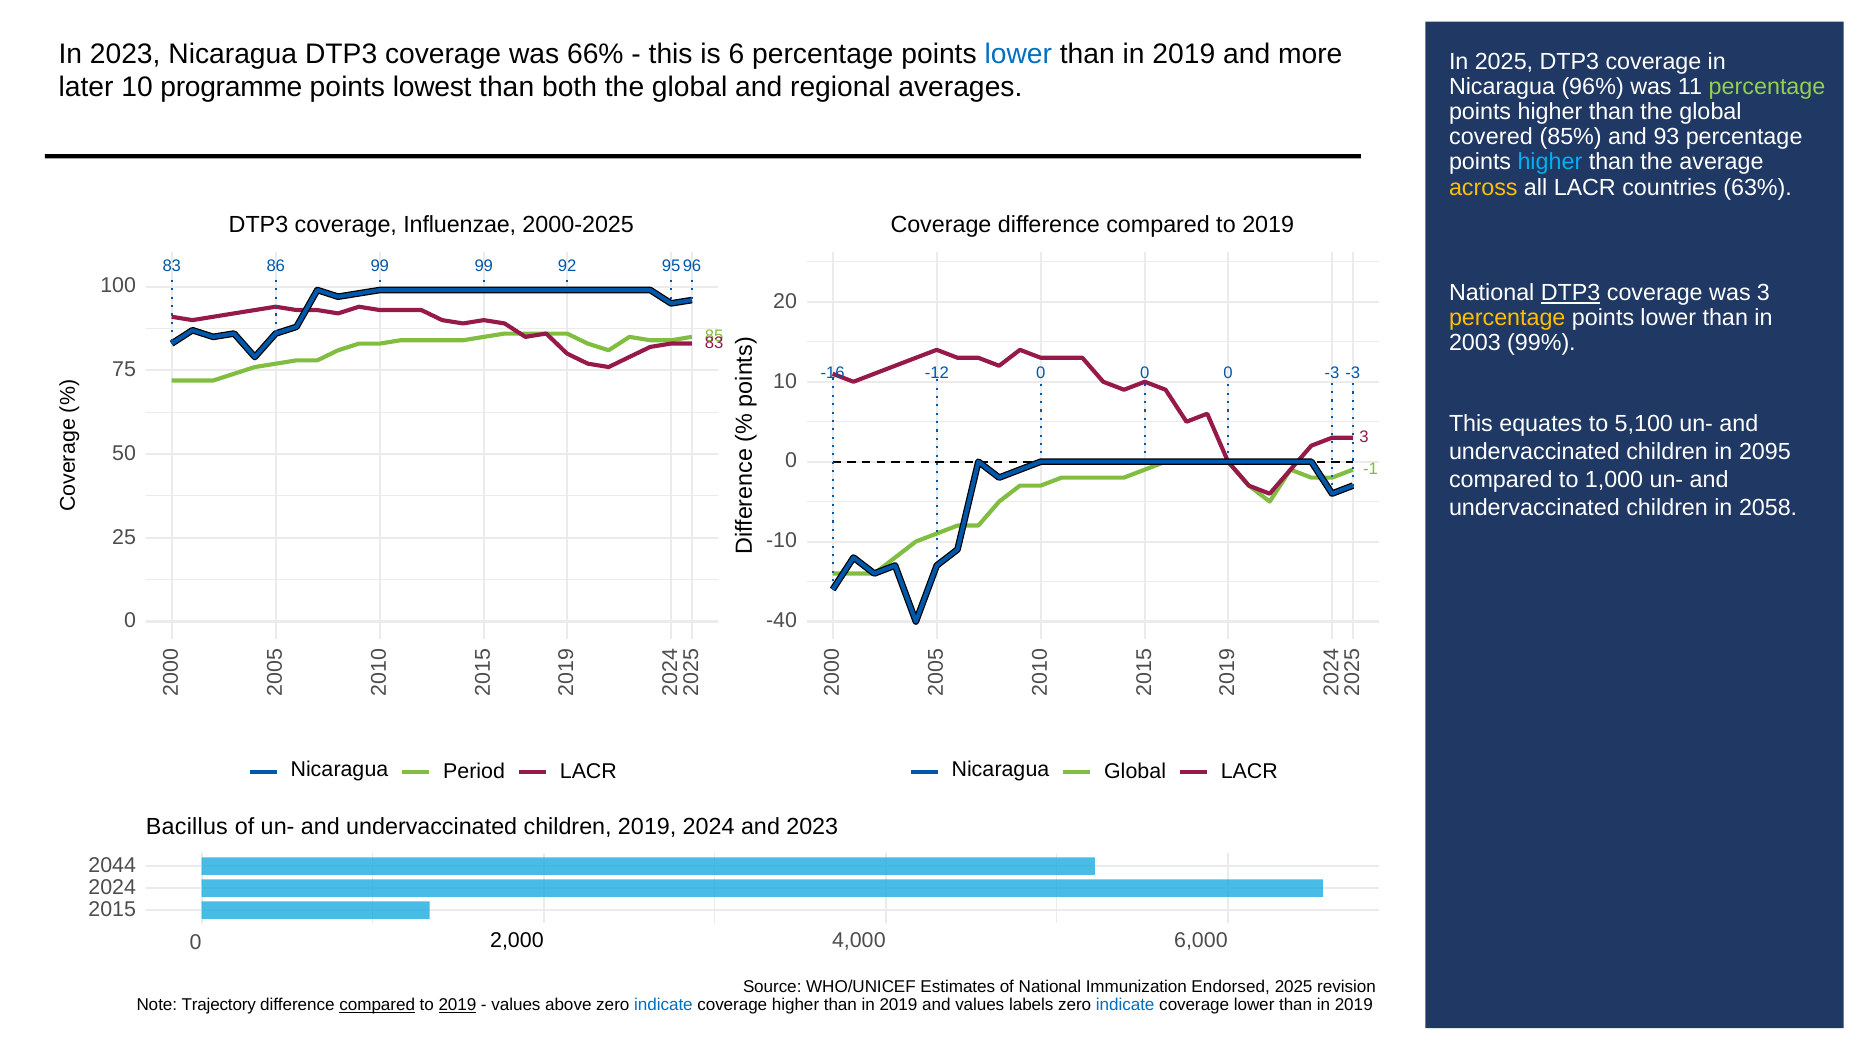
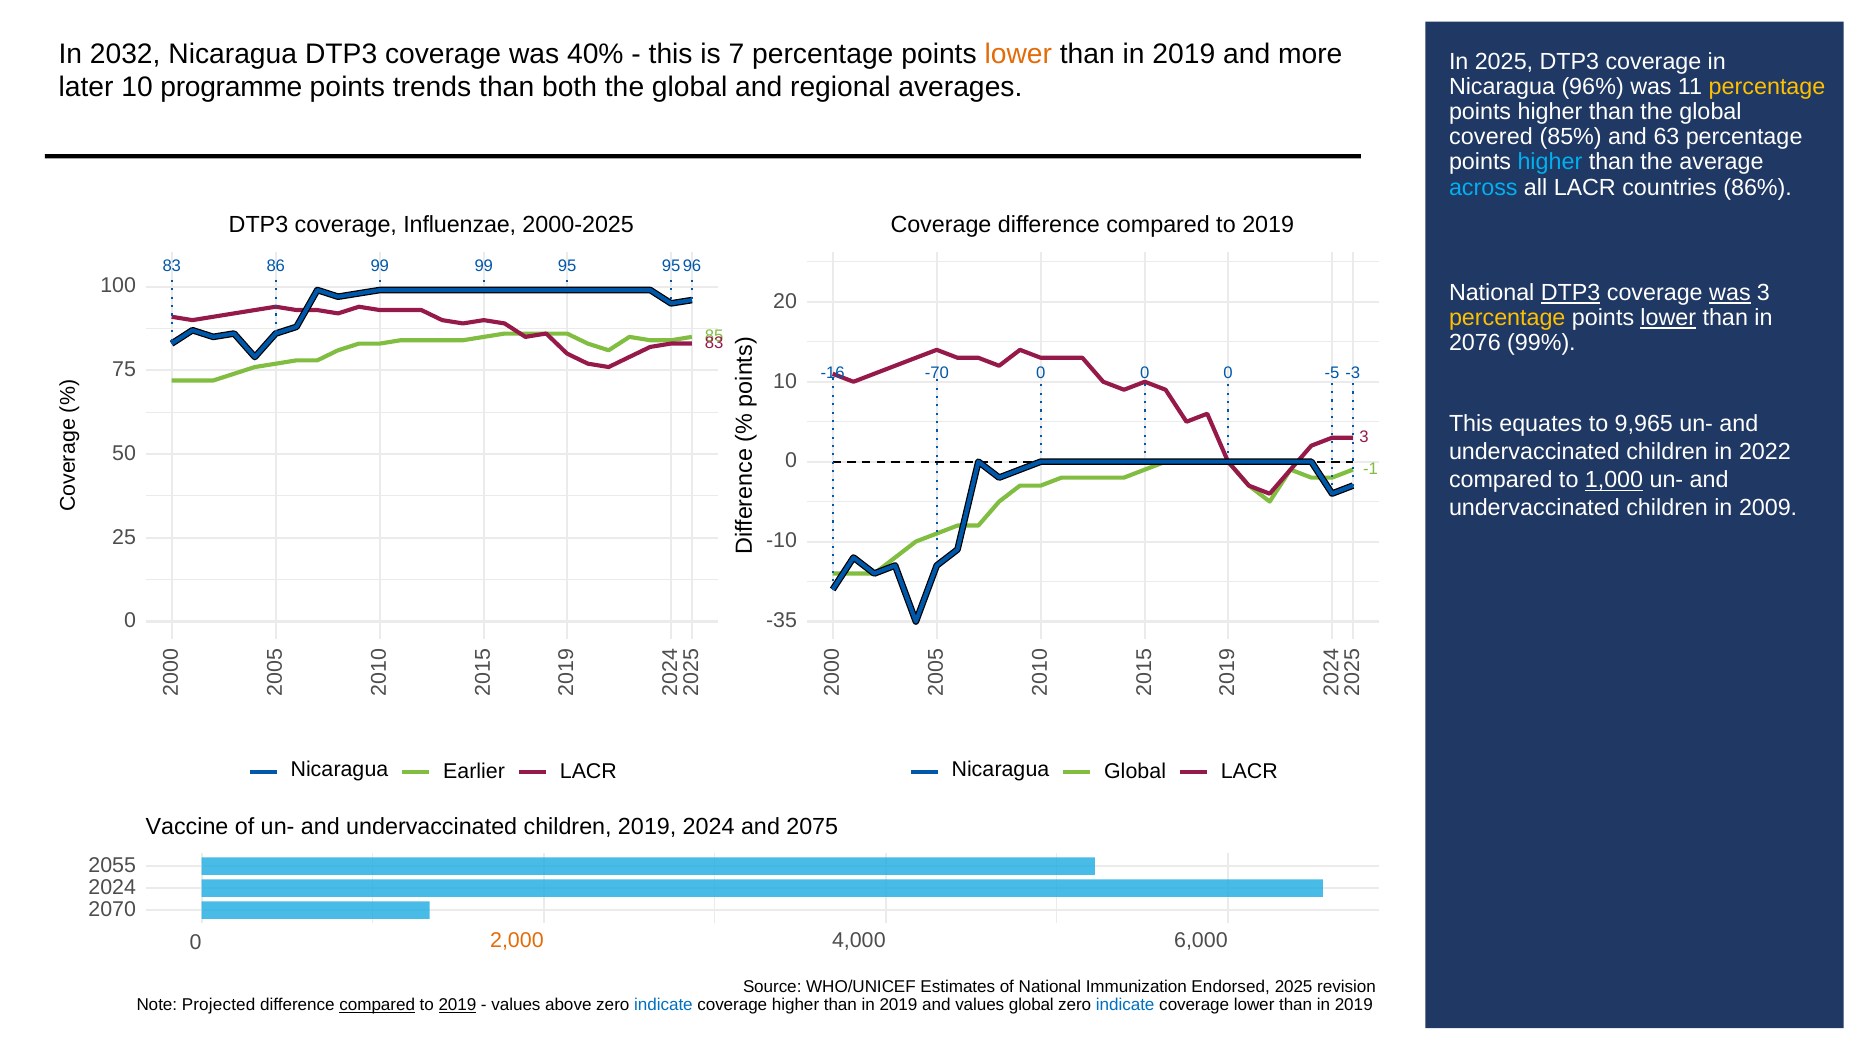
In 2023: 2023 -> 2032 (125, 54)
66%: 66% -> 40% (595, 54)
6: 6 -> 7 (736, 54)
lower colour: blue -> orange (1018, 54)
lowest: lowest -> trends (432, 88)
percentage colour: light green -> yellow (1767, 87)
93: 93 -> 63 (1666, 137)
across colour: yellow -> light blue (1483, 187)
63%: 63% -> 86% (1758, 187)
92: 92 -> 95 (567, 266)
was underline: none -> present (1730, 293)
lower underline: none -> present (1668, 318)
2003: 2003 -> 2076 (1475, 343)
-12: -12 -> -70 (937, 373)
0 -3: -3 -> -5 (1332, 373)
5,100: 5,100 -> 9,965 (1644, 424)
2095: 2095 -> 2022 (1765, 452)
1,000 underline: none -> present (1614, 480)
2058: 2058 -> 2009 (1768, 508)
-40: -40 -> -35 (782, 621)
Period: Period -> Earlier (474, 771)
Bacillus: Bacillus -> Vaccine (187, 827)
and 2023: 2023 -> 2075 (812, 827)
2044: 2044 -> 2055 (112, 865)
2015: 2015 -> 2070 (112, 909)
2,000 colour: black -> orange (517, 941)
Trajectory: Trajectory -> Projected (219, 1006)
values labels: labels -> global (1031, 1006)
